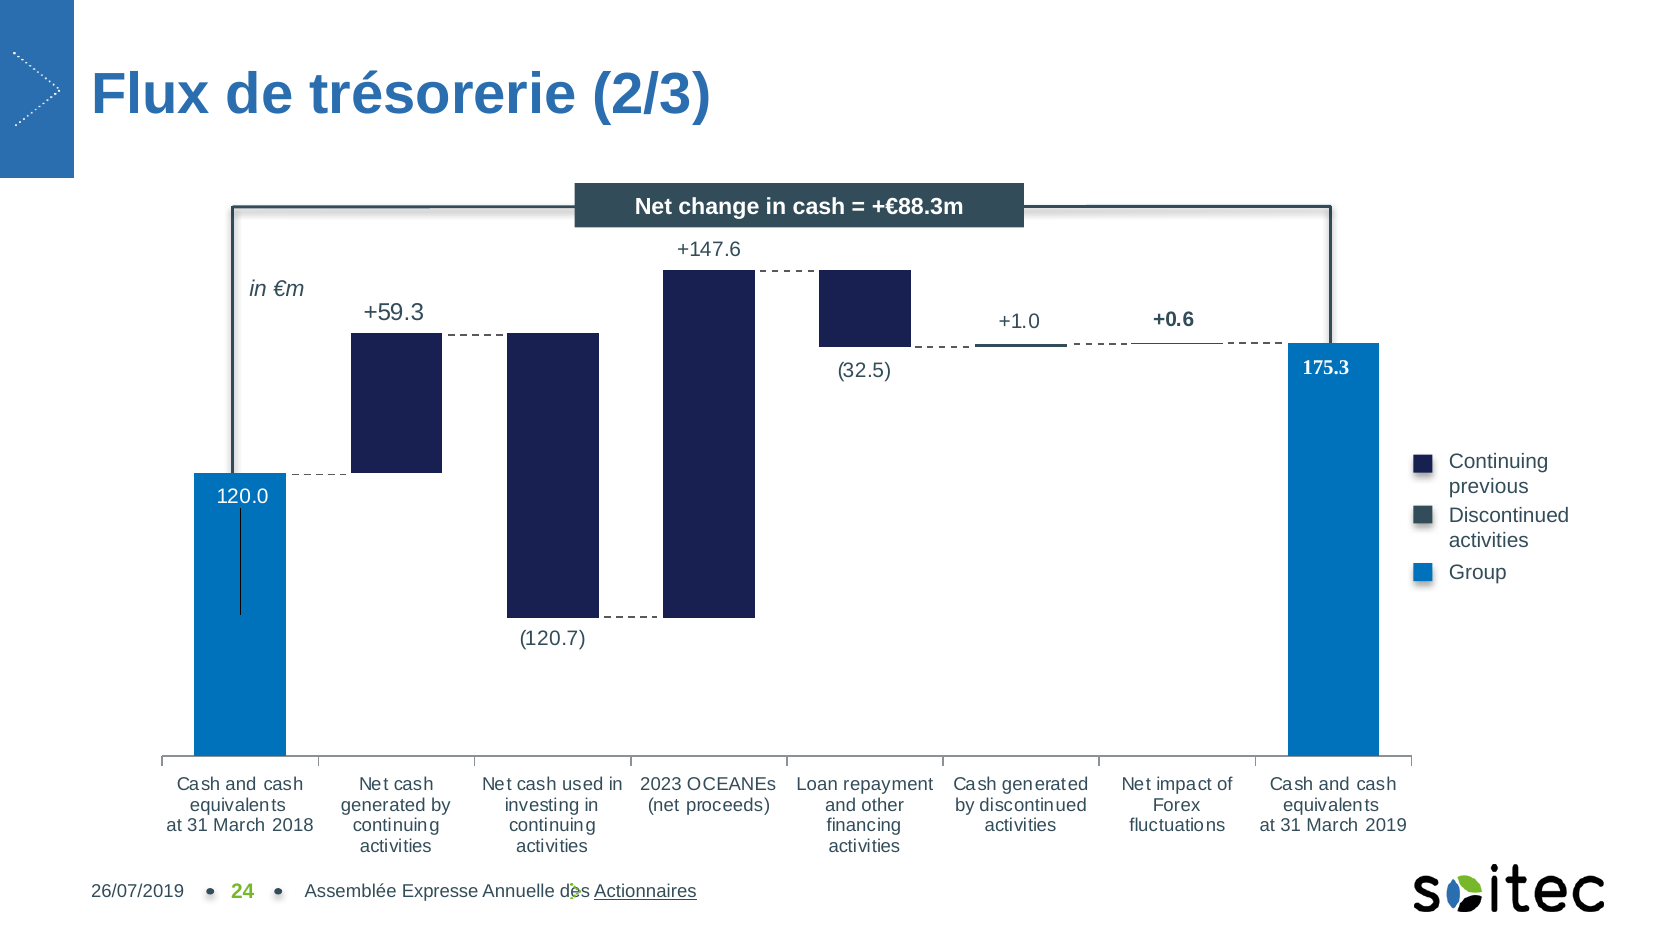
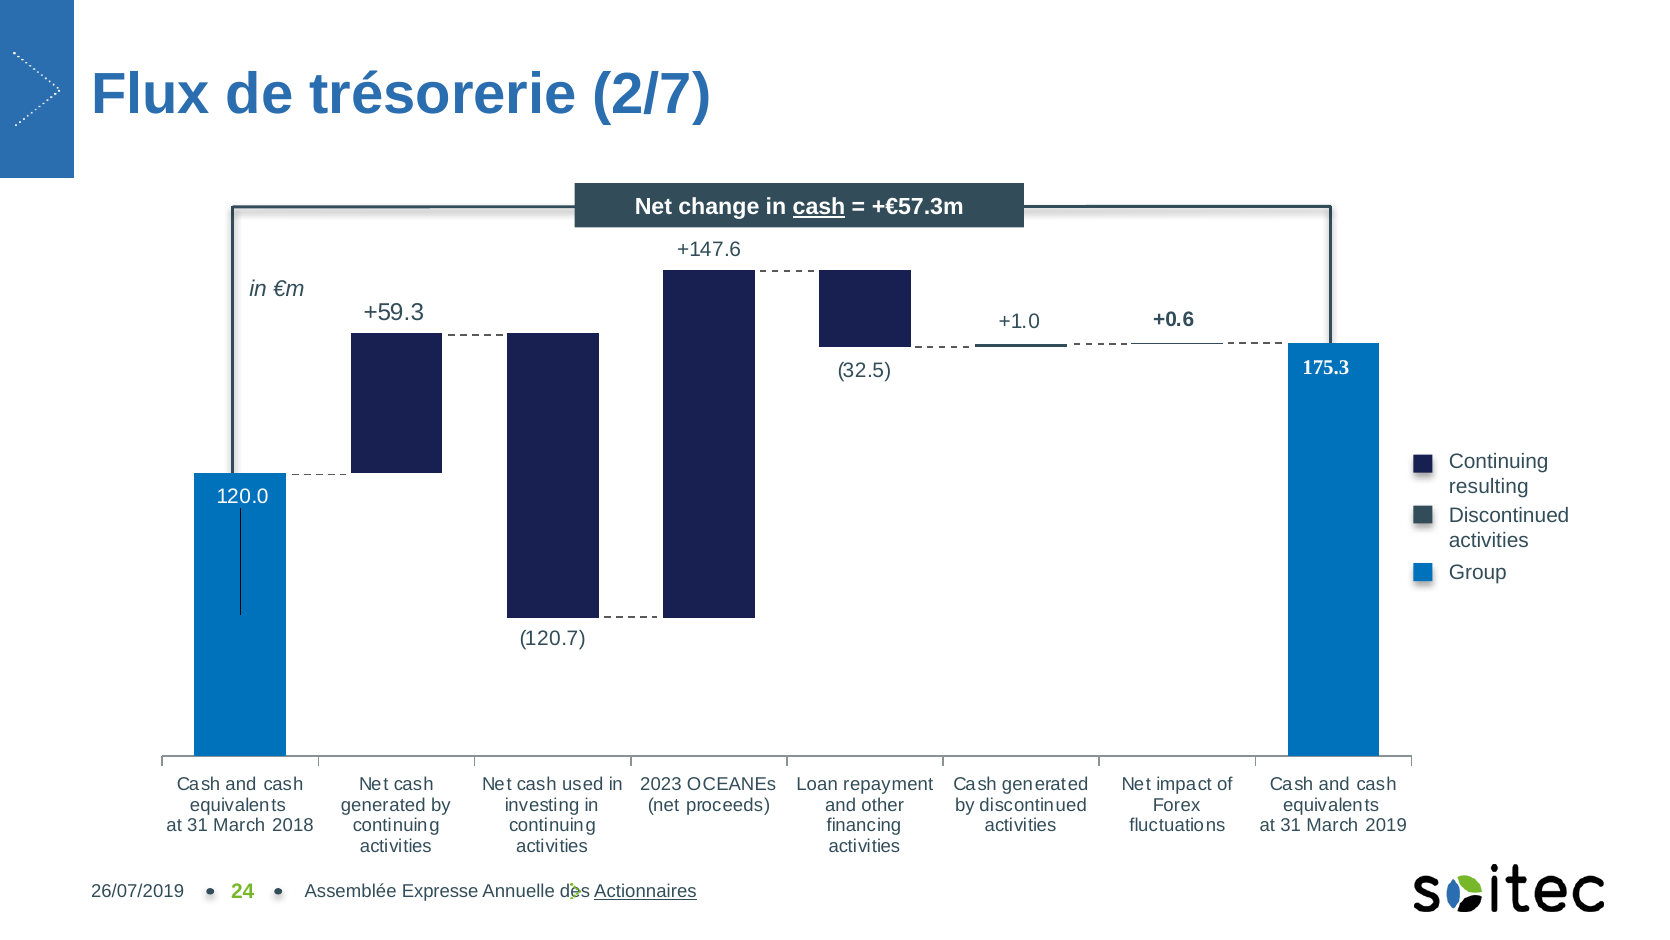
2/3: 2/3 -> 2/7 (652, 94)
cash underline: none -> present (819, 207)
+€88.3m: +€88.3m -> +€57.3m (918, 207)
previous: previous -> resulting (1489, 486)
